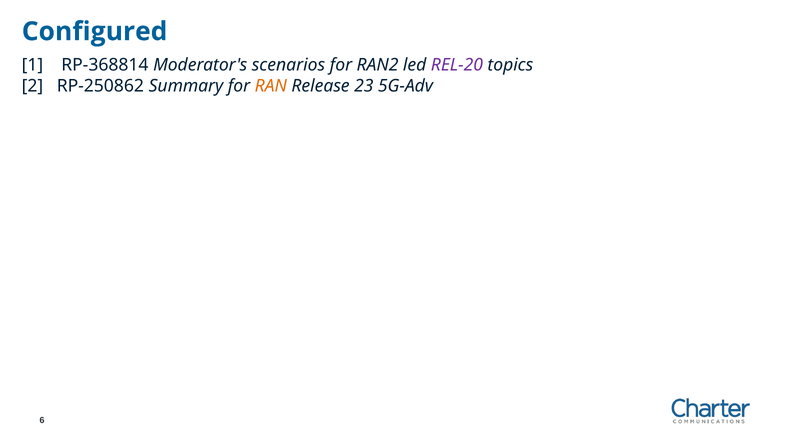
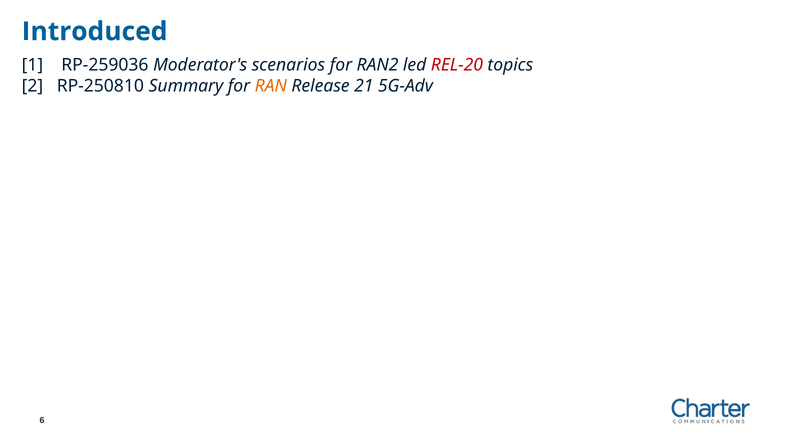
Configured: Configured -> Introduced (95, 32)
RP-368814: RP-368814 -> RP-259036 (105, 65)
REL-20 colour: purple -> red (457, 65)
RP-250862: RP-250862 -> RP-250810 (100, 86)
23: 23 -> 21 (364, 86)
